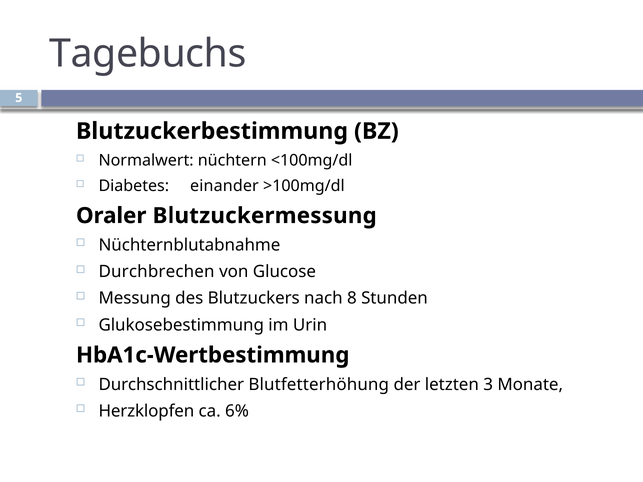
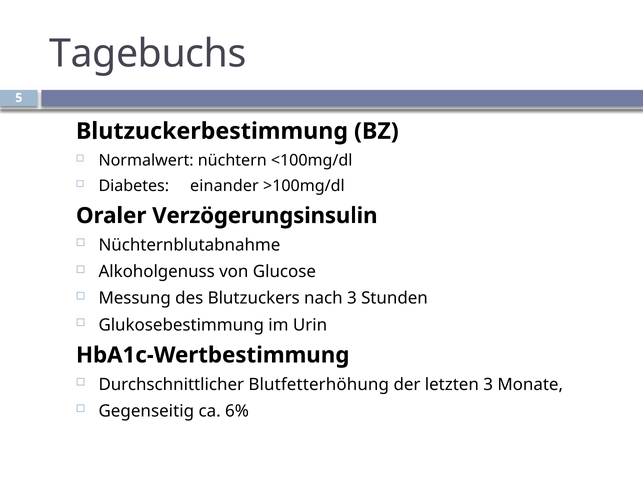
Blutzuckermessung: Blutzuckermessung -> Verzögerungsinsulin (265, 216)
Durchbrechen: Durchbrechen -> Alkoholgenuss (157, 272)
nach 8: 8 -> 3 (352, 298)
Herzklopfen: Herzklopfen -> Gegenseitig (146, 411)
